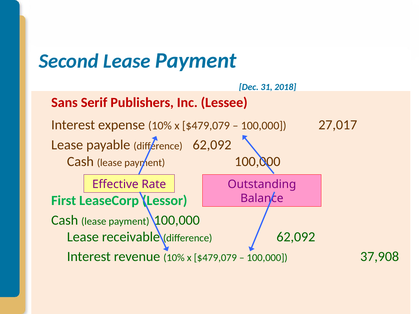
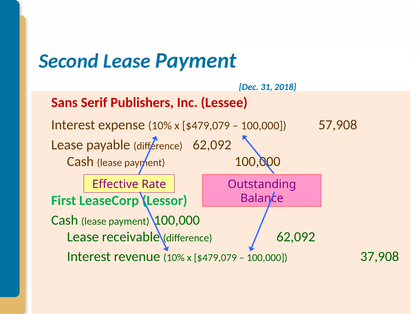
27,017: 27,017 -> 57,908 (338, 125)
